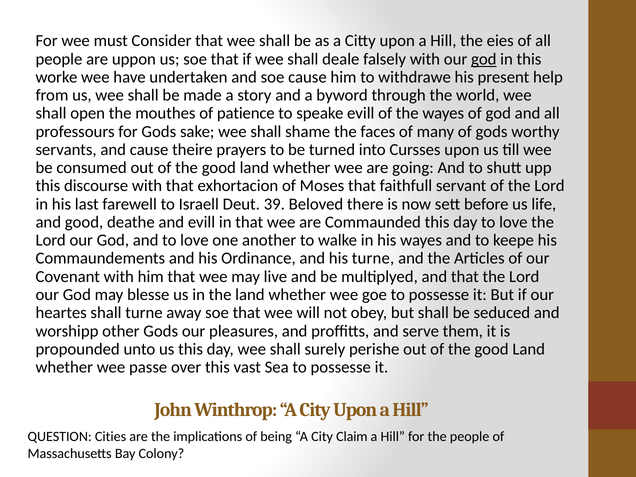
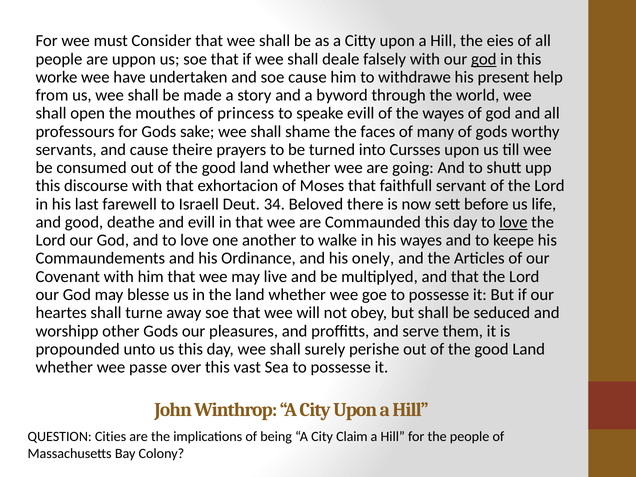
patience: patience -> princess (246, 113)
39: 39 -> 34 (274, 204)
love underline: none -> present (513, 222)
his turne: turne -> onely (373, 258)
